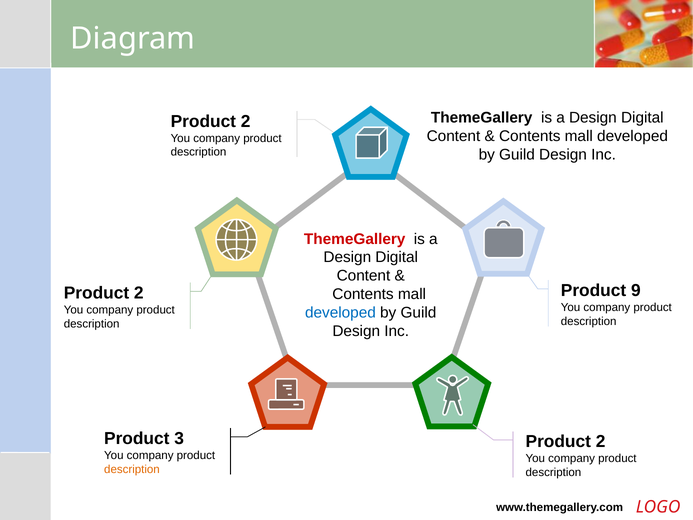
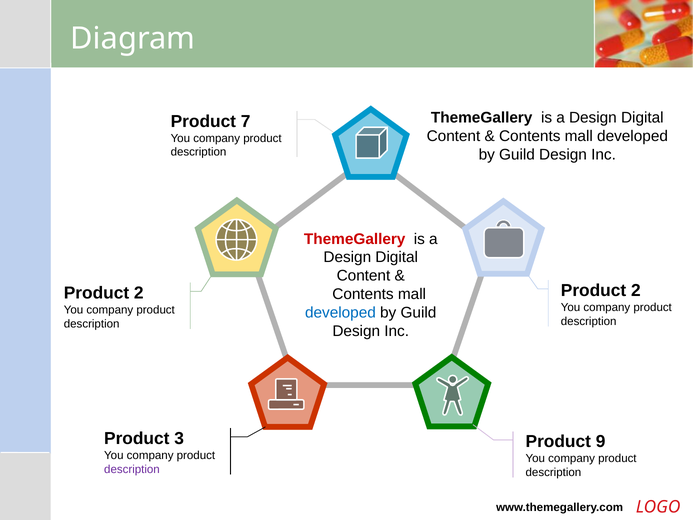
2: 2 -> 7 (246, 121)
9: 9 -> 2 (636, 291)
2: 2 -> 9 (601, 442)
description colour: orange -> purple (132, 469)
